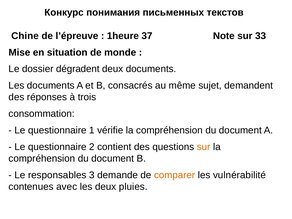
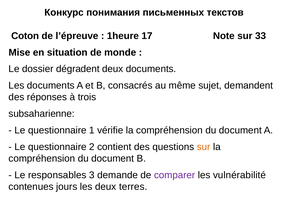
Chine: Chine -> Coton (25, 36)
37: 37 -> 17 (147, 36)
consommation: consommation -> subsaharienne (42, 114)
comparer colour: orange -> purple (175, 175)
avec: avec -> jours (67, 187)
pluies: pluies -> terres (133, 187)
